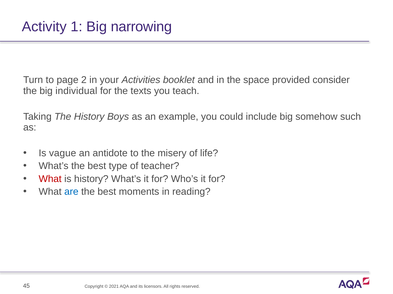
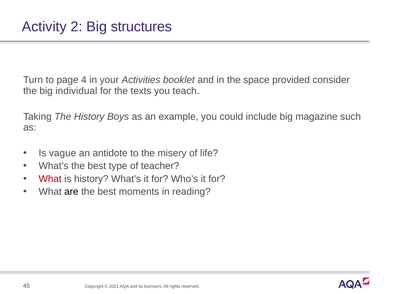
1: 1 -> 2 (77, 27)
narrowing: narrowing -> structures (141, 27)
2: 2 -> 4 (84, 80)
somehow: somehow -> magazine (317, 117)
are colour: blue -> black (71, 192)
